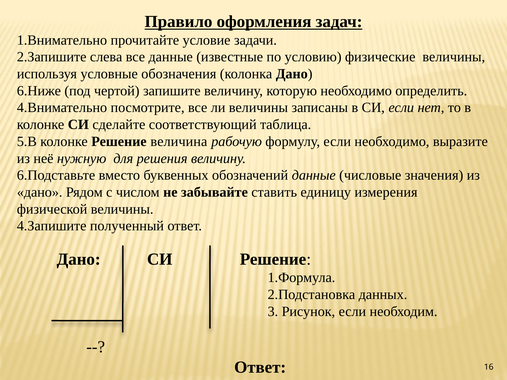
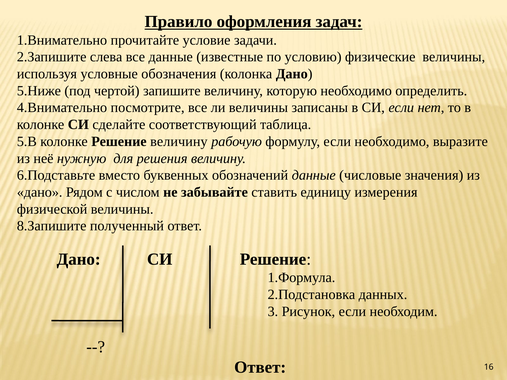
6.Ниже: 6.Ниже -> 5.Ниже (39, 91)
Решение величина: величина -> величину (179, 142)
4.Запишите: 4.Запишите -> 8.Запишите (52, 226)
